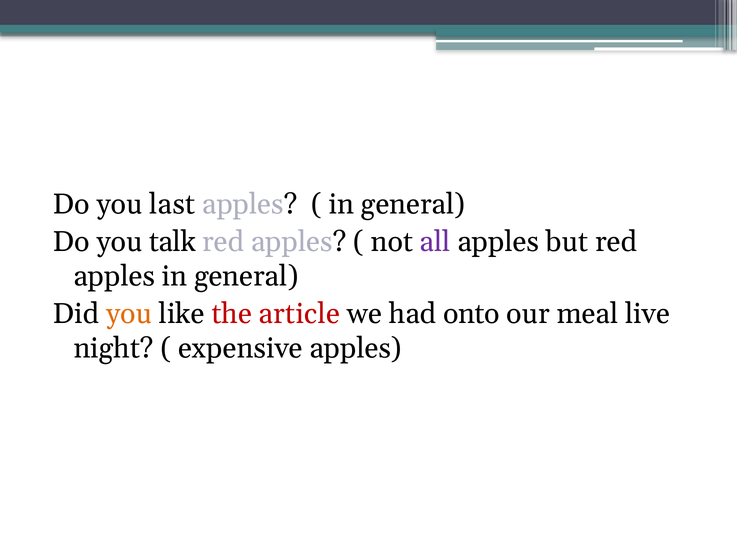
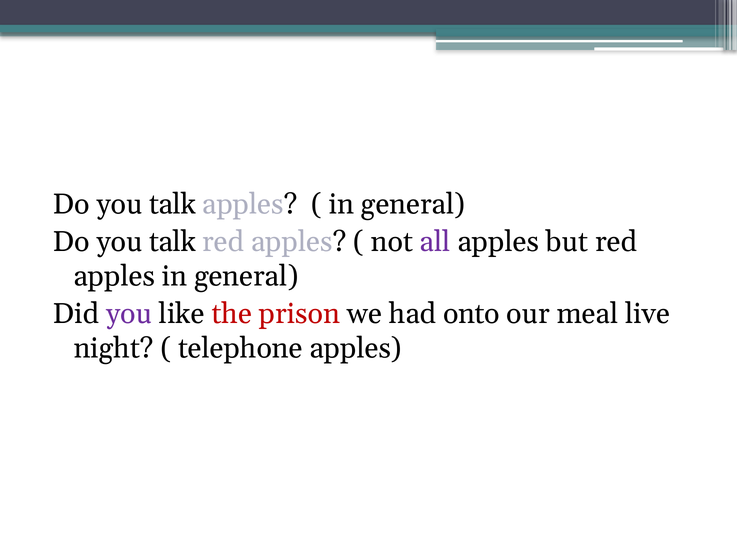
last: last -> talk (173, 204)
you colour: orange -> purple (129, 314)
article: article -> prison (299, 314)
expensive: expensive -> telephone (240, 348)
